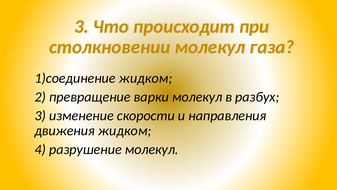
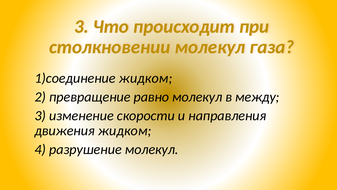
варки: варки -> равно (151, 97)
разбух: разбух -> между (257, 97)
